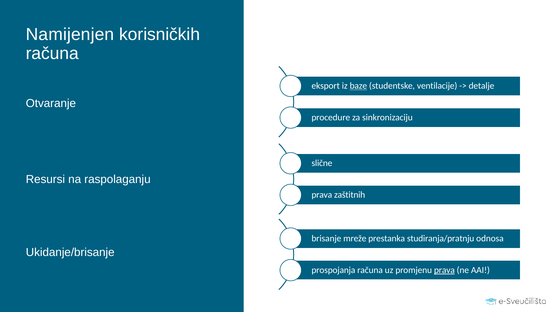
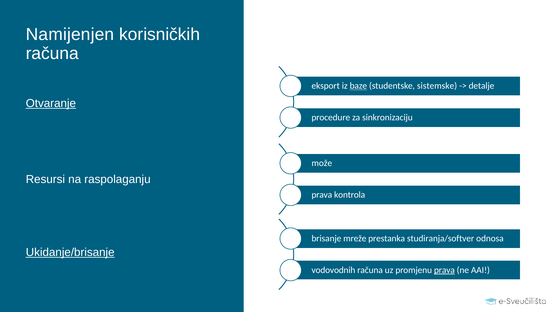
ventilacije: ventilacije -> sistemske (437, 86)
Otvaranje underline: none -> present (51, 104)
slične: slične -> može (322, 163)
zaštitnih: zaštitnih -> kontrola (350, 195)
studiranja/pratnju: studiranja/pratnju -> studiranja/softver (441, 239)
Ukidanje/brisanje underline: none -> present (70, 253)
prospojanja: prospojanja -> vodovodnih (333, 270)
